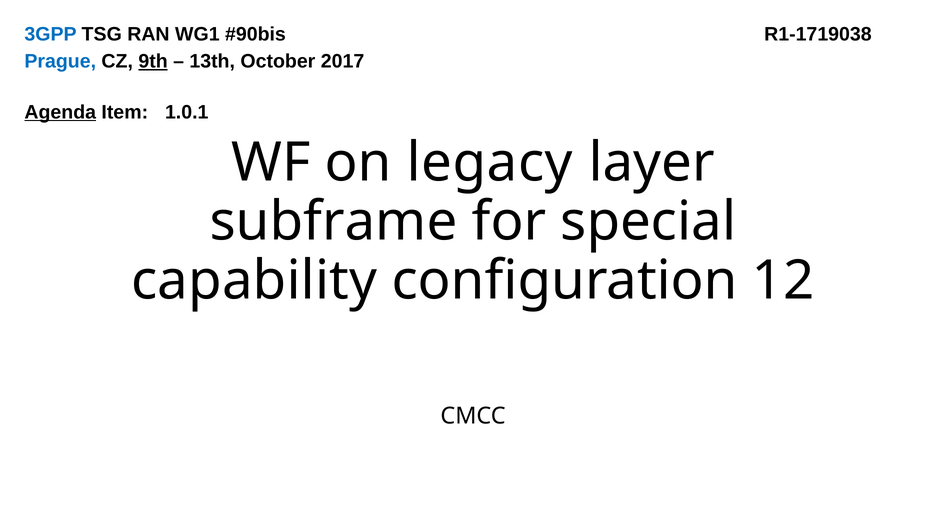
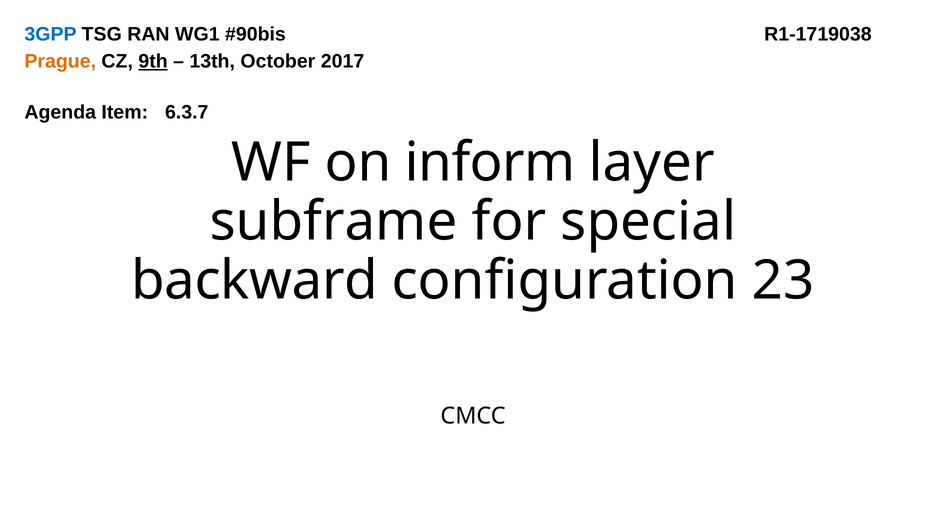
Prague colour: blue -> orange (60, 61)
Agenda underline: present -> none (60, 112)
1.0.1: 1.0.1 -> 6.3.7 (187, 112)
legacy: legacy -> inform (490, 163)
capability: capability -> backward (254, 281)
12: 12 -> 23 (783, 281)
